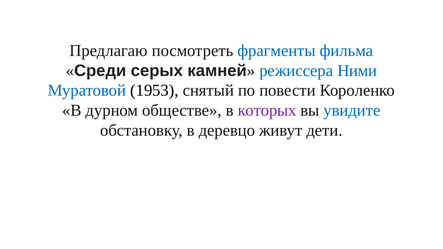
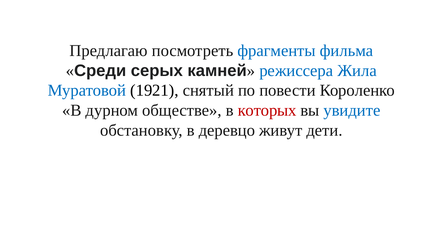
Ними: Ними -> Жила (357, 71)
1953: 1953 -> 1921 (154, 91)
которых colour: purple -> red (267, 110)
